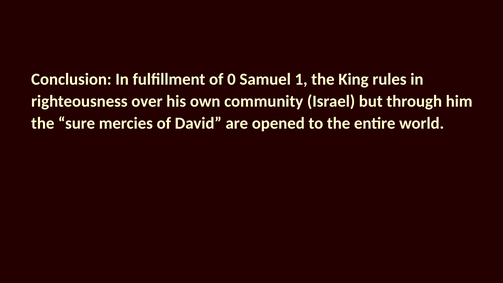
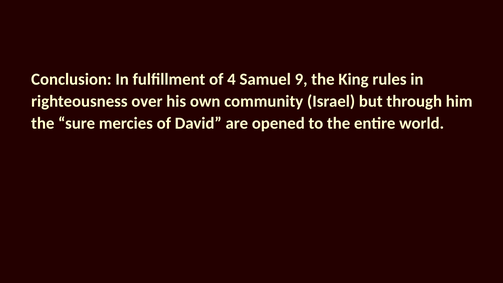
0: 0 -> 4 (231, 79)
1: 1 -> 9 (301, 79)
